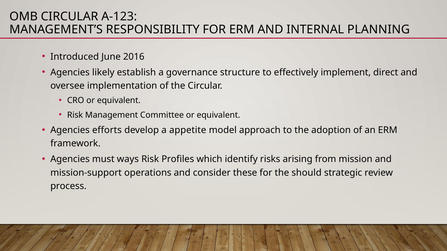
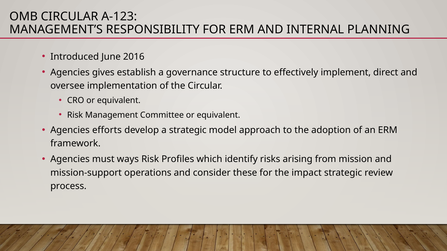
likely: likely -> gives (103, 72)
a appetite: appetite -> strategic (188, 130)
should: should -> impact (307, 173)
